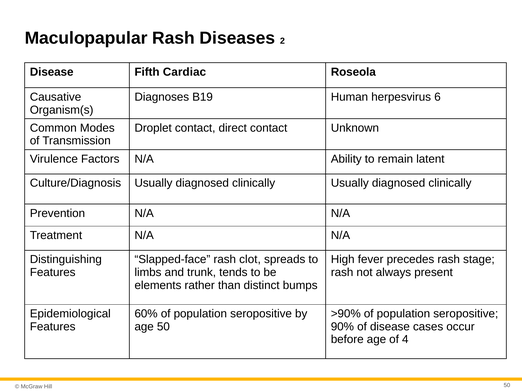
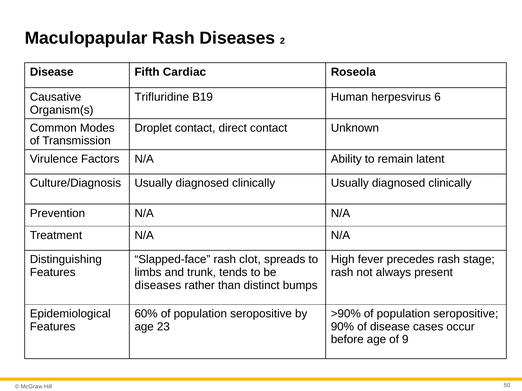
Diagnoses: Diagnoses -> Trifluridine (162, 97)
elements: elements -> diseases (158, 286)
age 50: 50 -> 23 (163, 327)
4: 4 -> 9 (405, 340)
